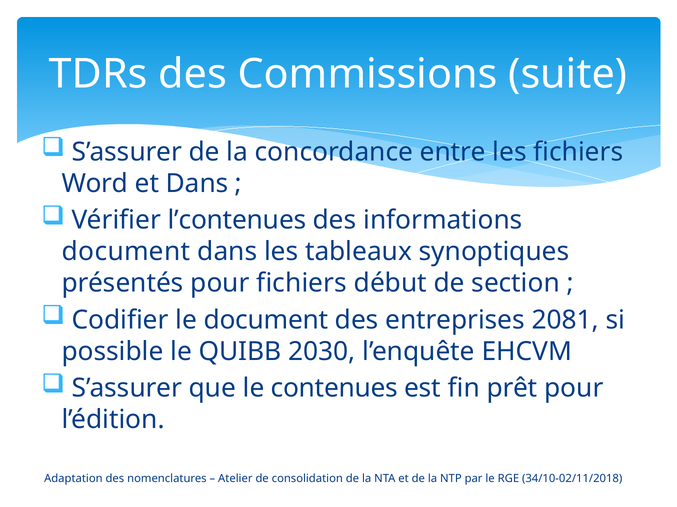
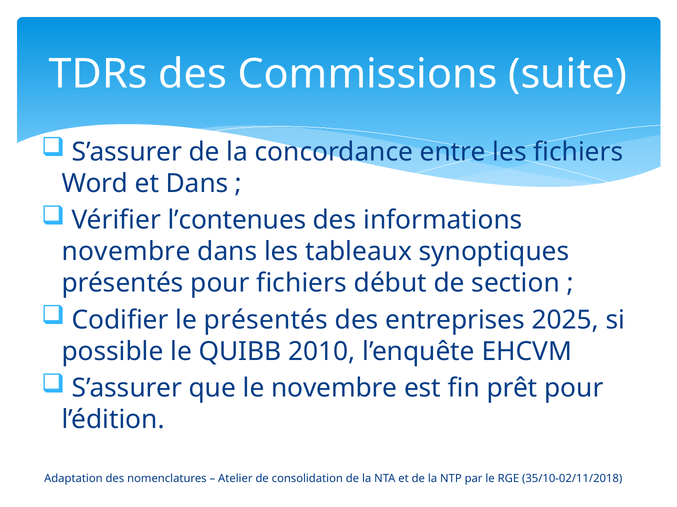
document: document -> novembre (126, 252)
le document: document -> présentés (266, 320)
2081: 2081 -> 2025 (565, 320)
2030: 2030 -> 2010 (322, 352)
le contenues: contenues -> novembre (334, 389)
34/10-02/11/2018: 34/10-02/11/2018 -> 35/10-02/11/2018 (572, 479)
